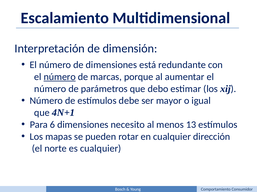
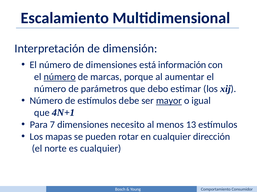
redundante: redundante -> información (182, 65)
mayor underline: none -> present (169, 101)
6: 6 -> 7 (52, 125)
